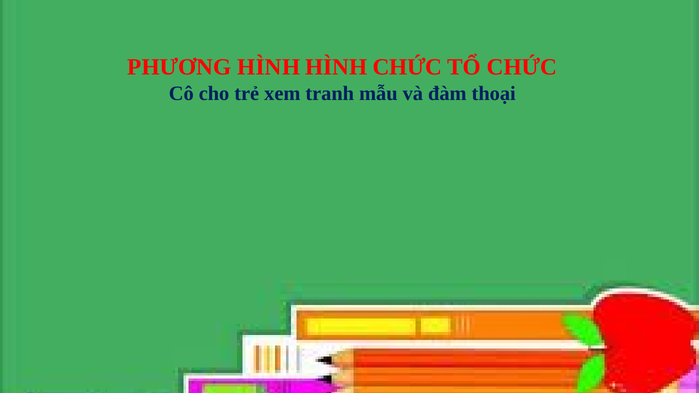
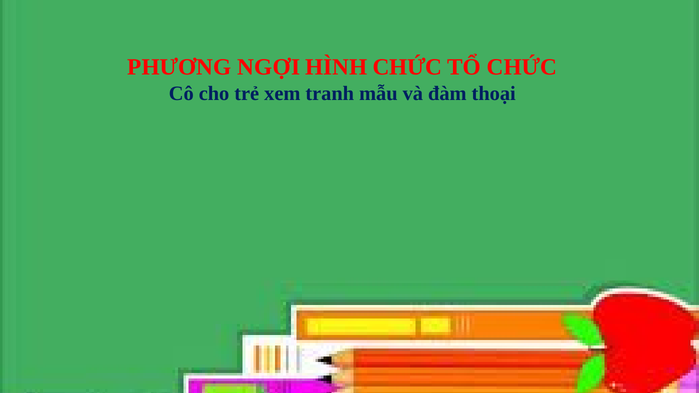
PHƯƠNG HÌNH: HÌNH -> NGỢI (269, 67)
